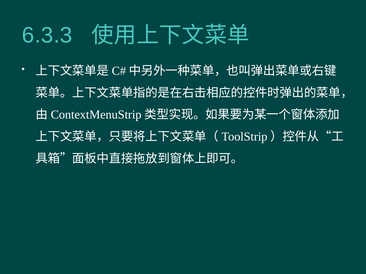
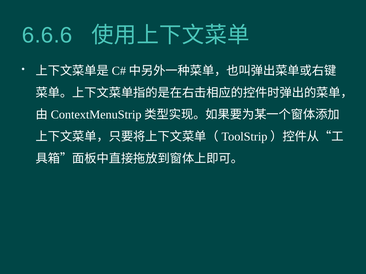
6.3.3: 6.3.3 -> 6.6.6 (47, 35)
